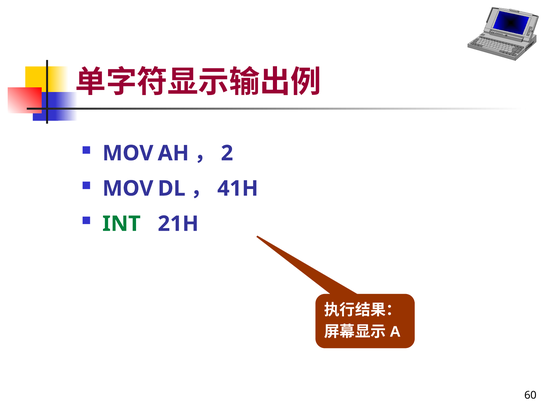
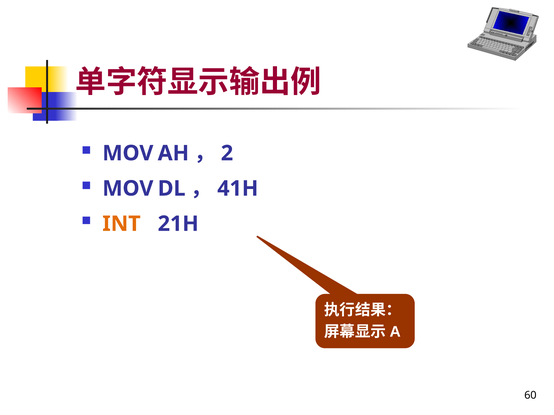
INT colour: green -> orange (121, 224)
